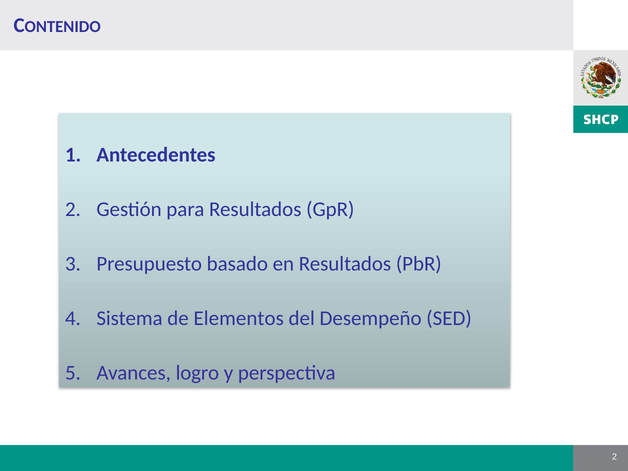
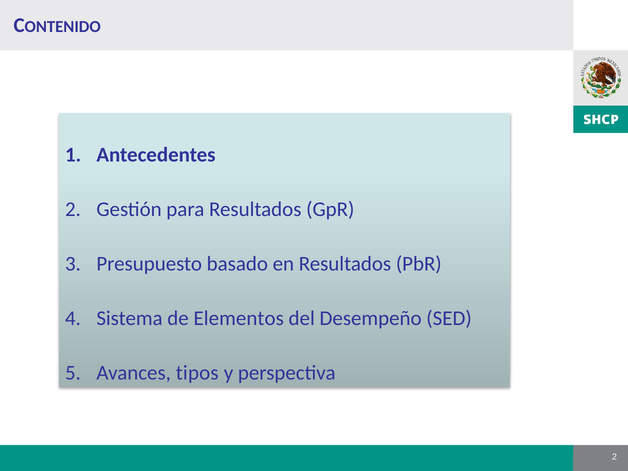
logro: logro -> tipos (197, 373)
